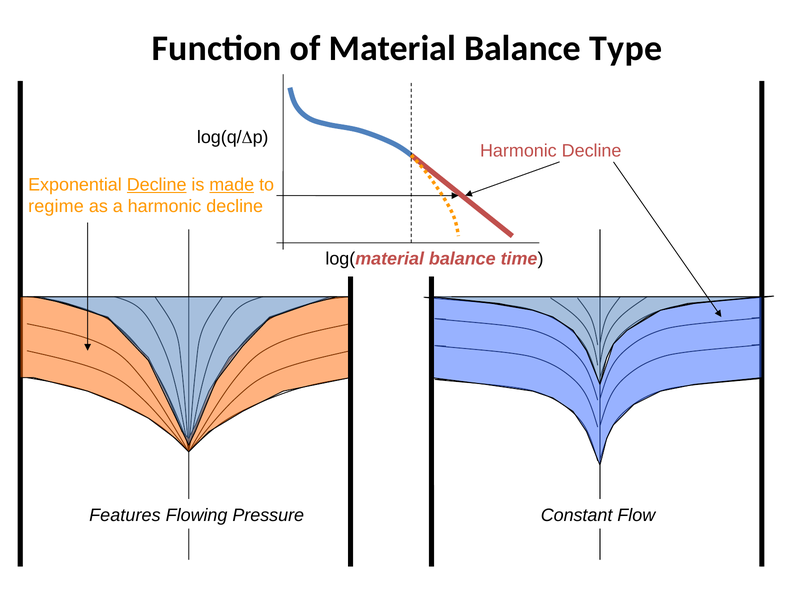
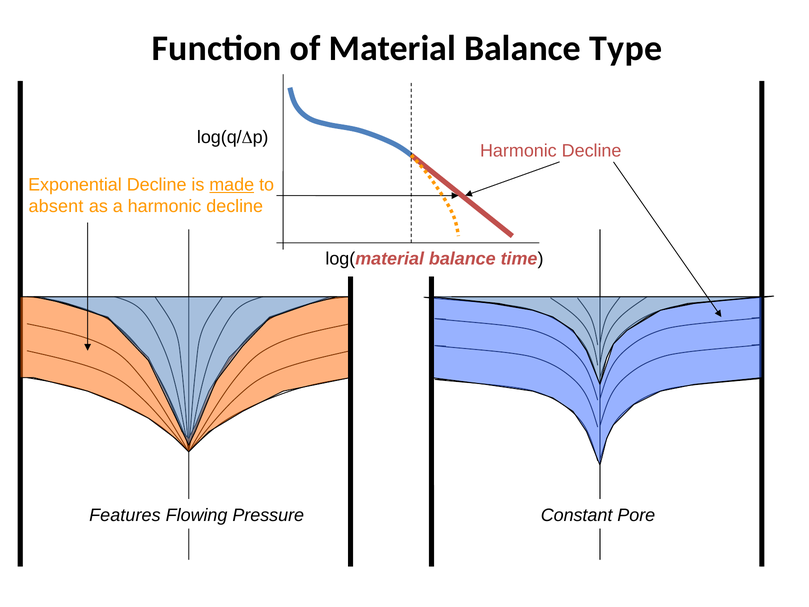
Decline underline: present -> none (157, 185)
regime: regime -> absent (56, 206)
Flow: Flow -> Pore (636, 515)
